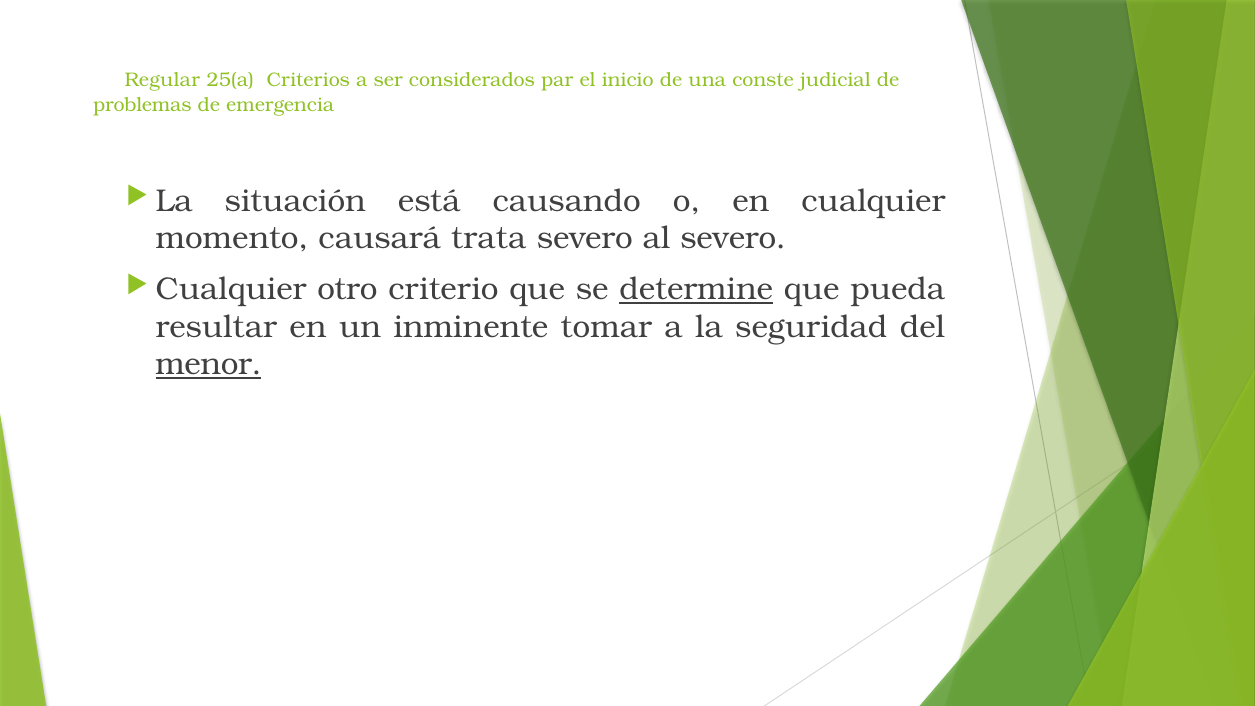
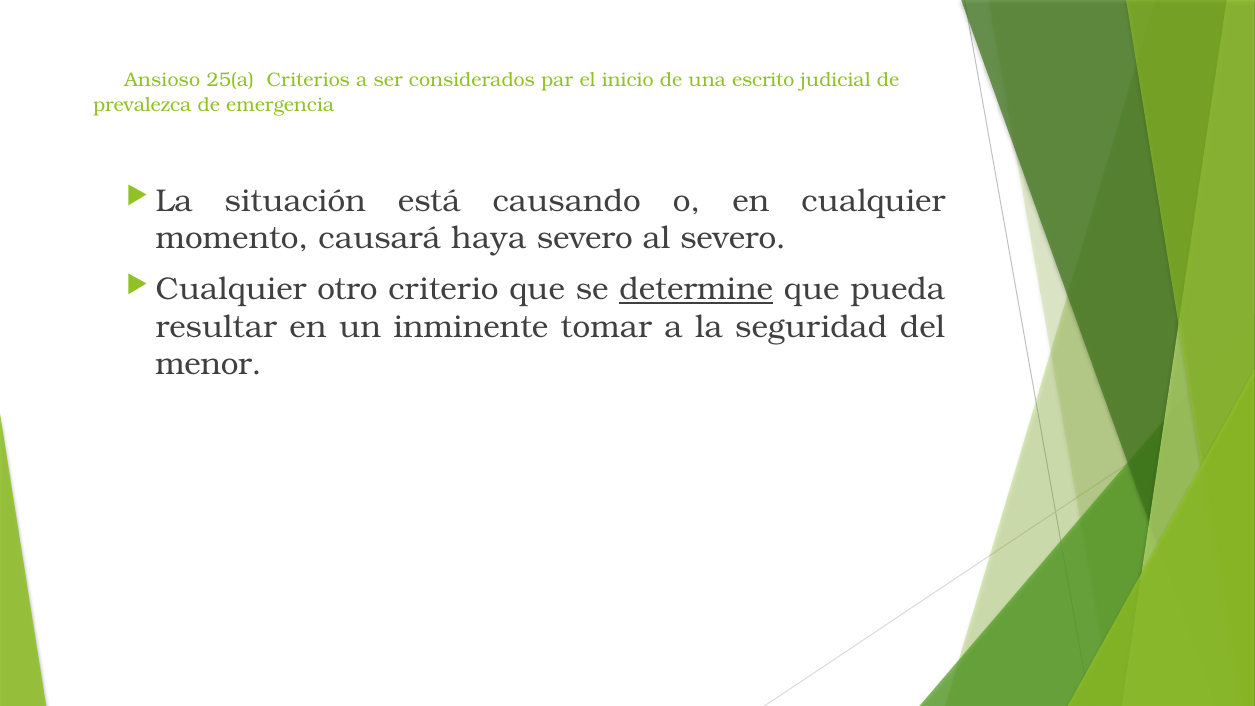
Regular: Regular -> Ansioso (162, 80)
conste: conste -> escrito (763, 80)
problemas: problemas -> prevalezca (142, 105)
trata: trata -> haya (489, 239)
menor underline: present -> none (208, 365)
